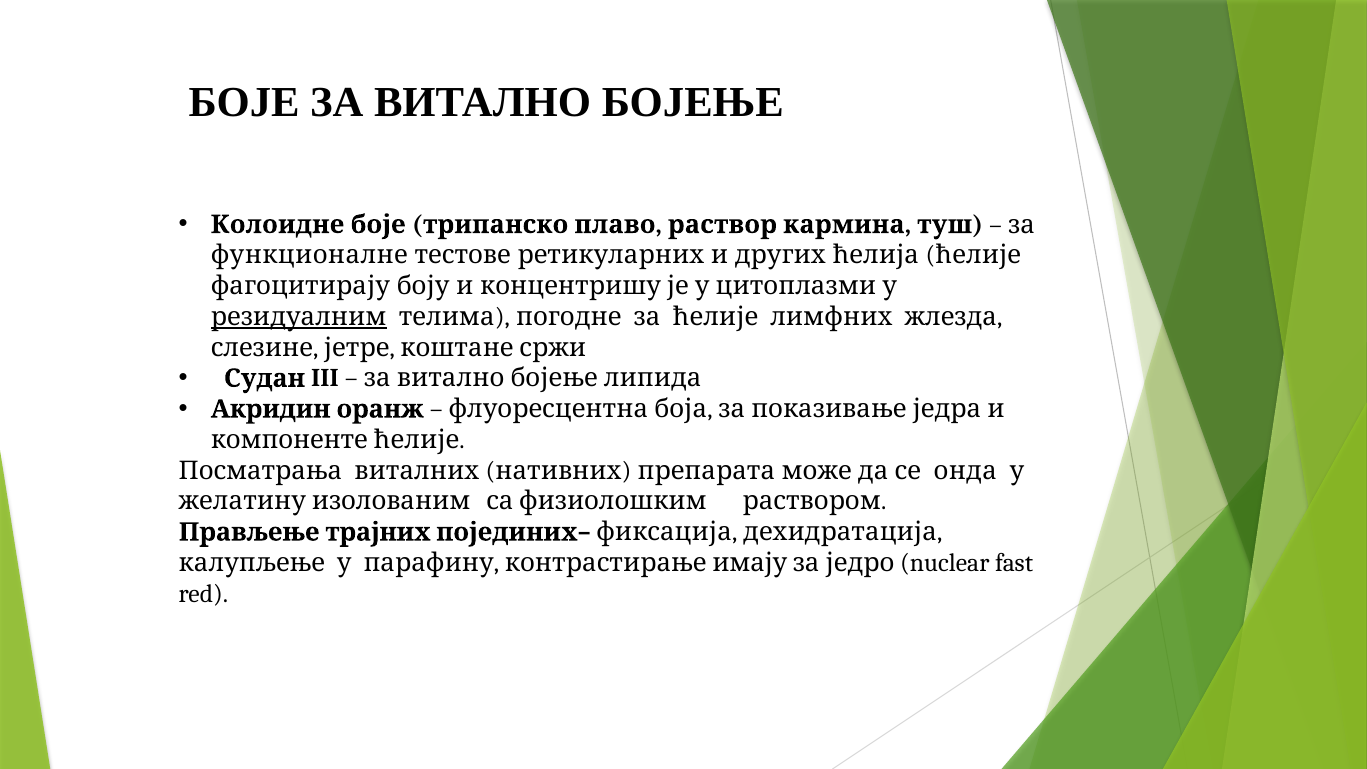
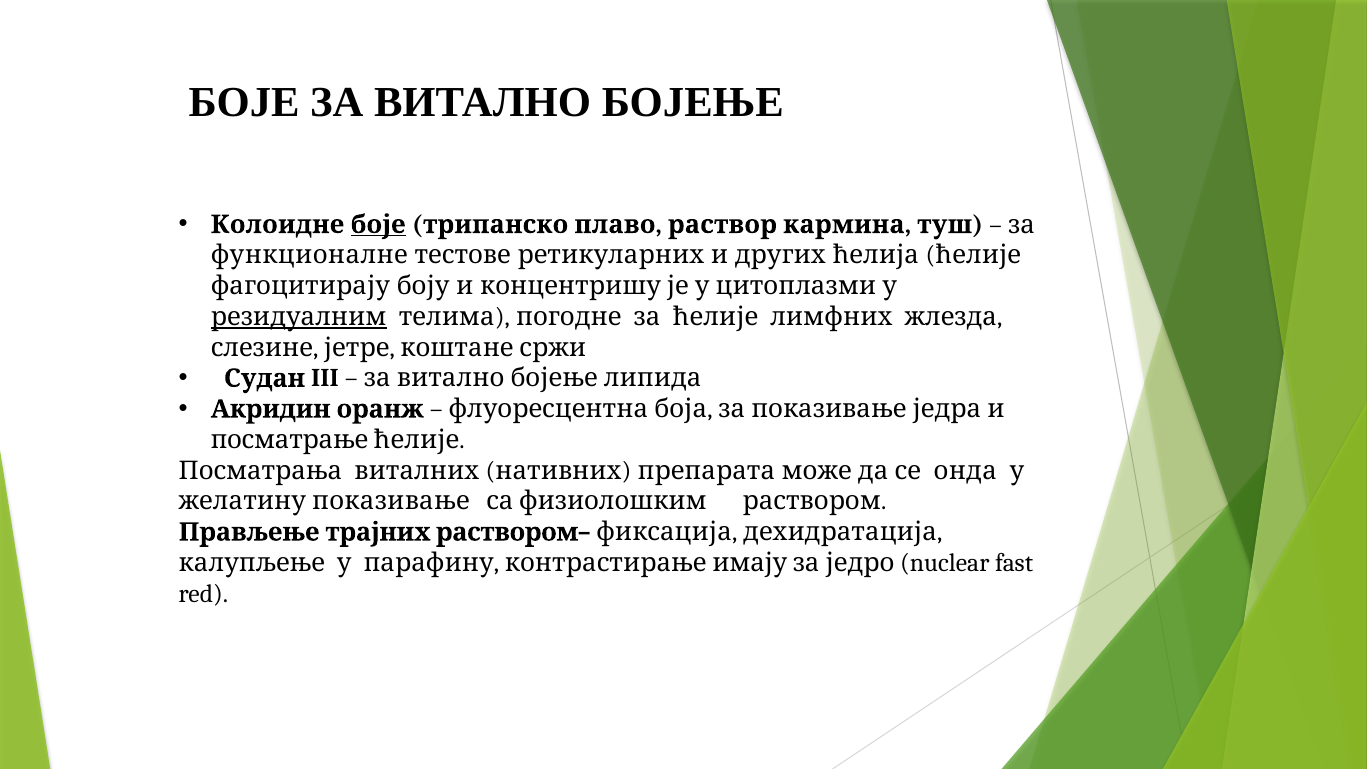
боје underline: none -> present (378, 225)
компоненте: компоненте -> посматрање (289, 440)
желатину изолованим: изолованим -> показивање (391, 501)
трајних појединих: појединих -> раствором (507, 532)
